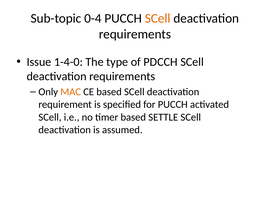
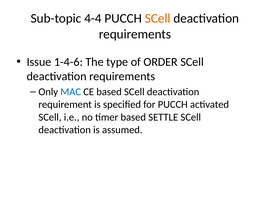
0-4: 0-4 -> 4-4 (93, 18)
1-4-0: 1-4-0 -> 1-4-6 (68, 62)
PDCCH: PDCCH -> ORDER (161, 62)
MAC colour: orange -> blue (71, 92)
